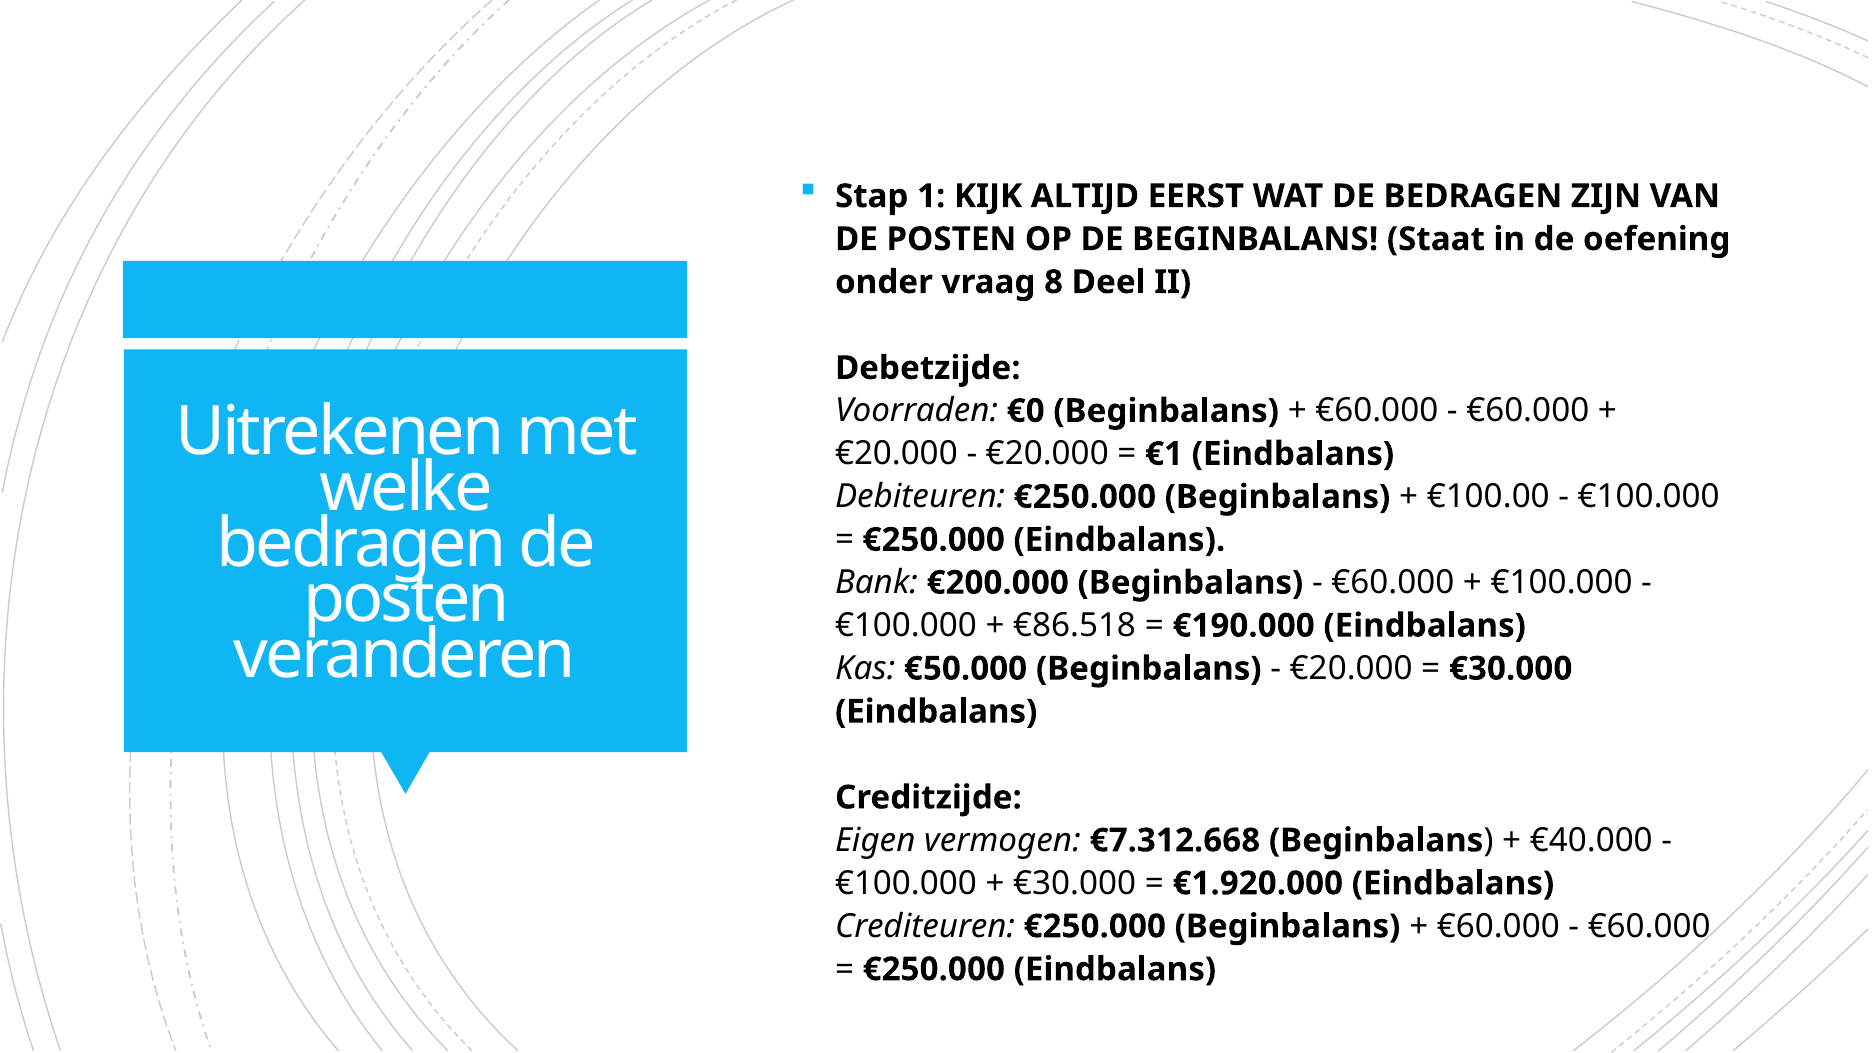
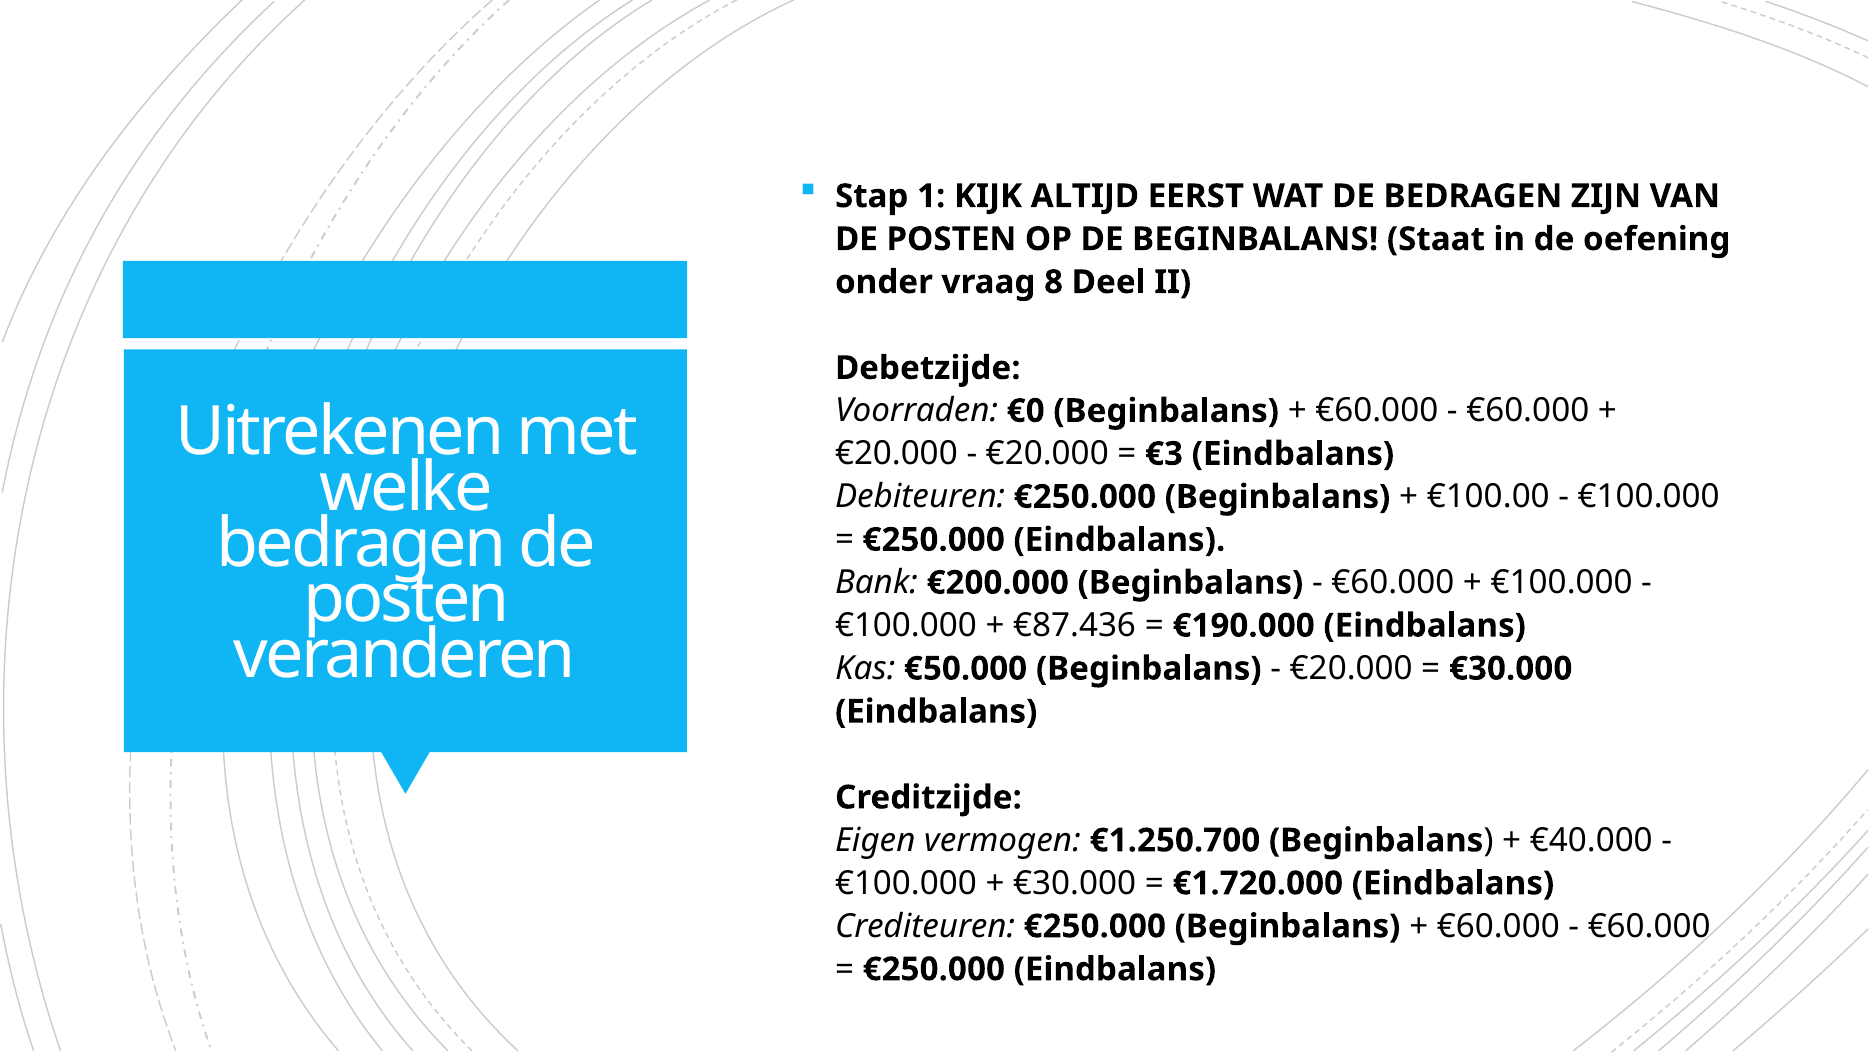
€1: €1 -> €3 (1164, 454)
€86.518: €86.518 -> €87.436 (1075, 626)
€7.312.668: €7.312.668 -> €1.250.700 (1175, 840)
€1.920.000: €1.920.000 -> €1.720.000 (1258, 883)
